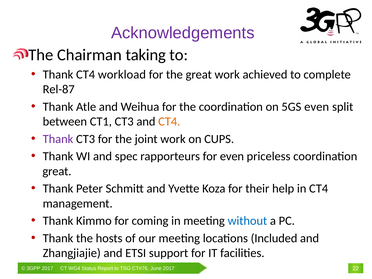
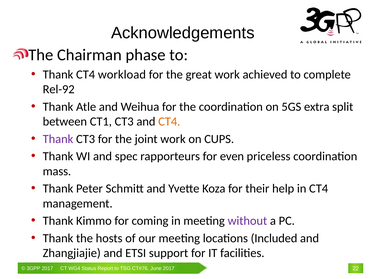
Acknowledgements colour: purple -> black (183, 33)
taking: taking -> phase (146, 55)
Rel-87: Rel-87 -> Rel-92 (59, 89)
5GS even: even -> extra (317, 107)
great: great -> mass (57, 171)
without colour: blue -> purple (247, 221)
